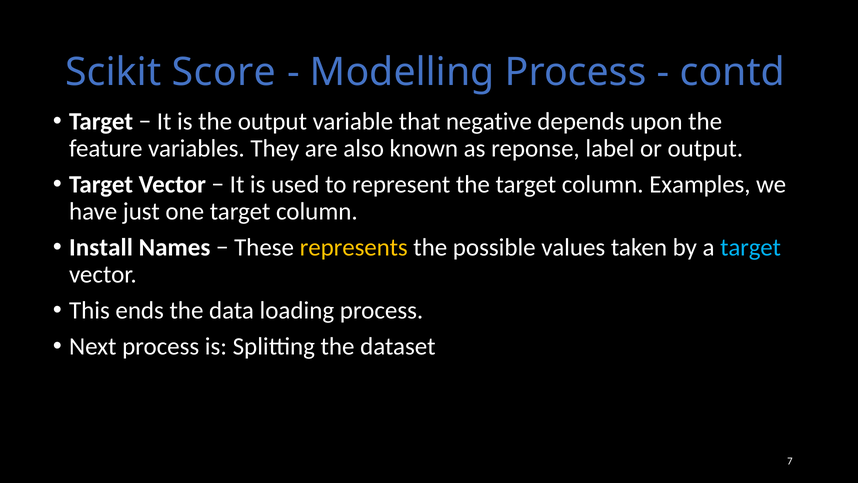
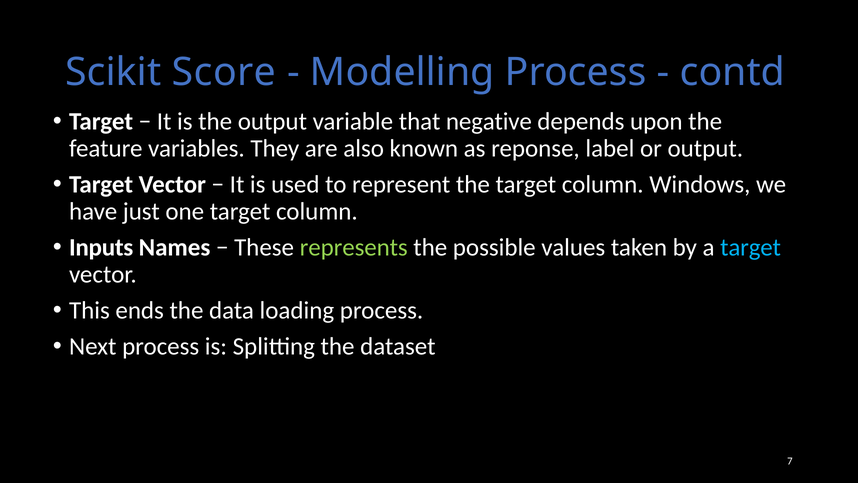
Examples: Examples -> Windows (700, 184)
Install: Install -> Inputs (101, 247)
represents colour: yellow -> light green (354, 247)
